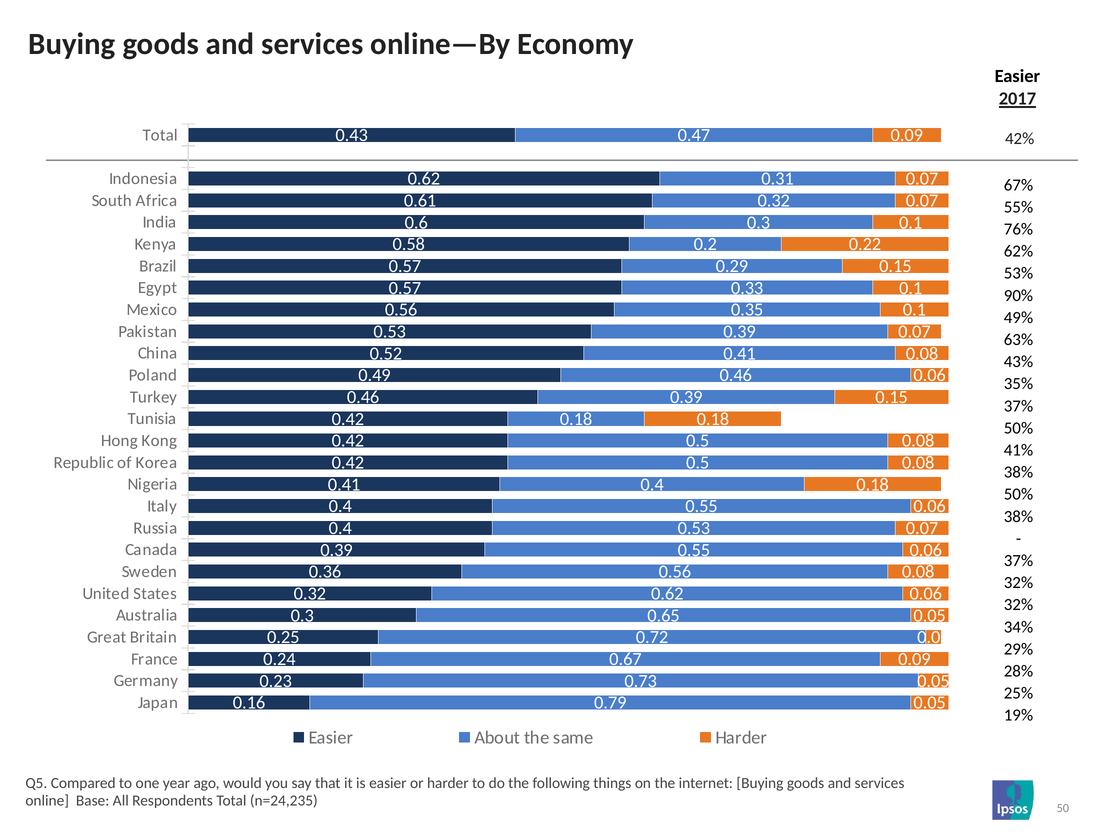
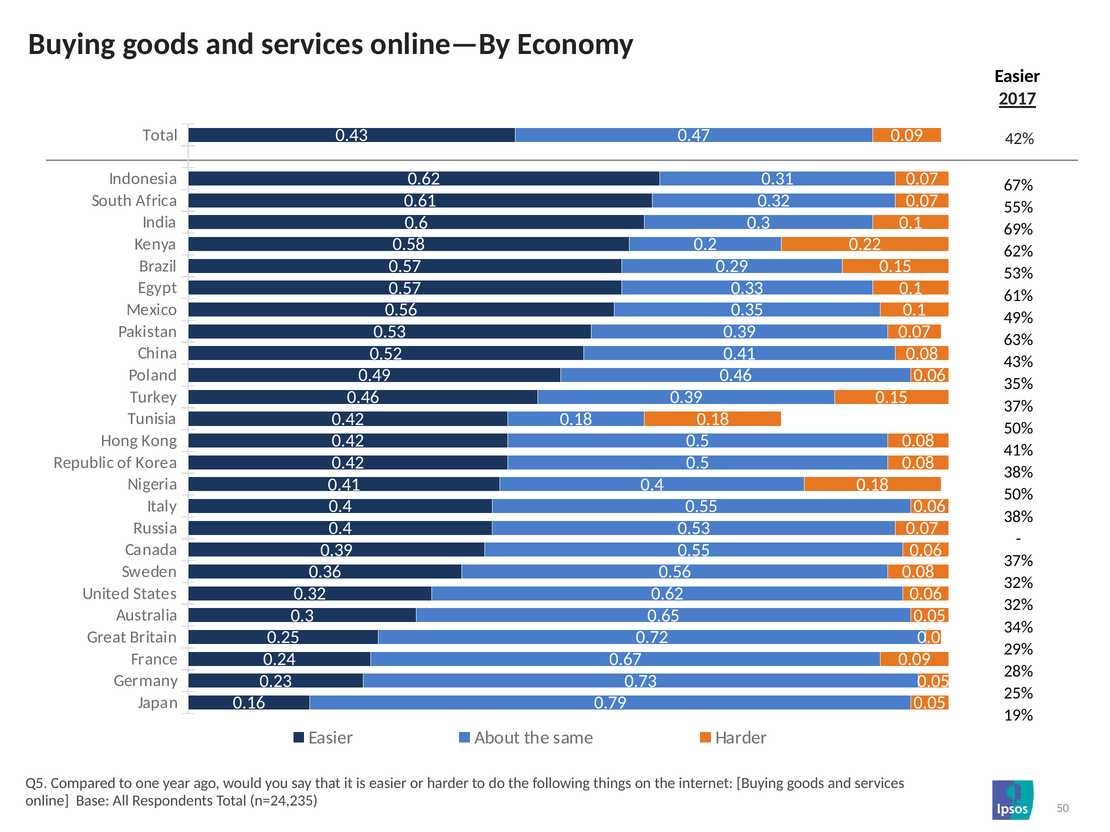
76%: 76% -> 69% (1018, 229)
90%: 90% -> 61% (1018, 296)
